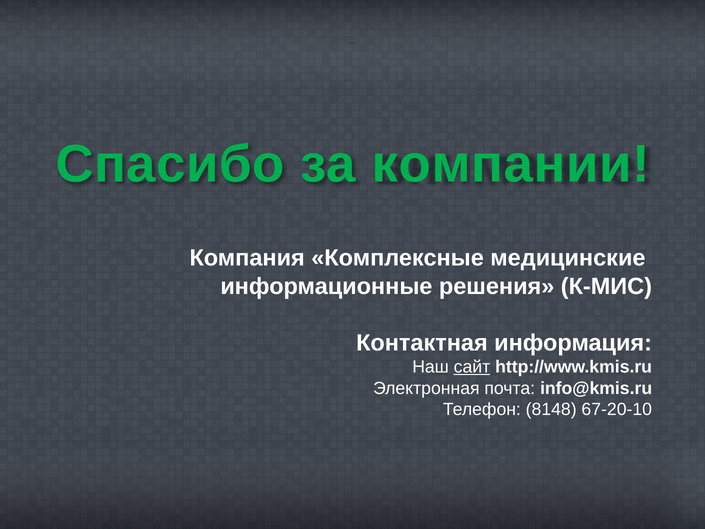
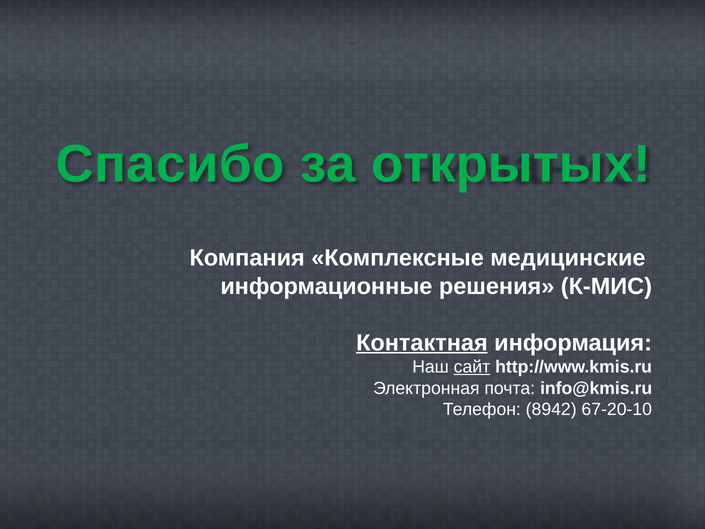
компании: компании -> открытых (511, 164)
Контактная underline: none -> present (422, 343)
8148: 8148 -> 8942 (551, 409)
